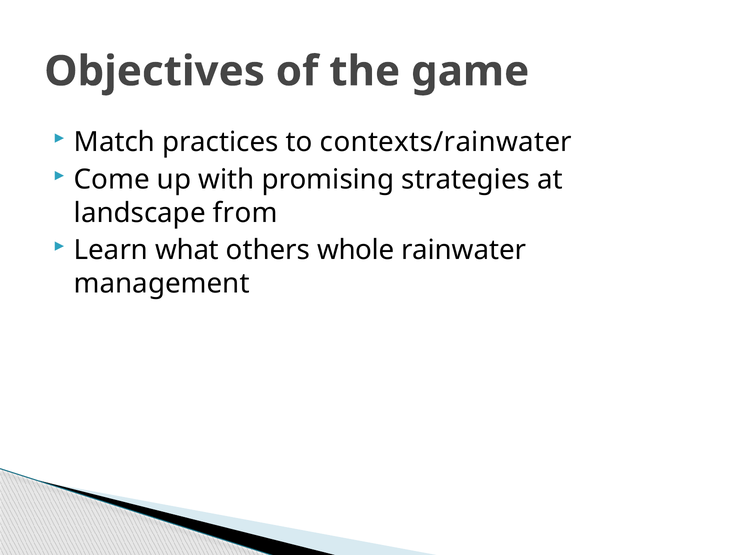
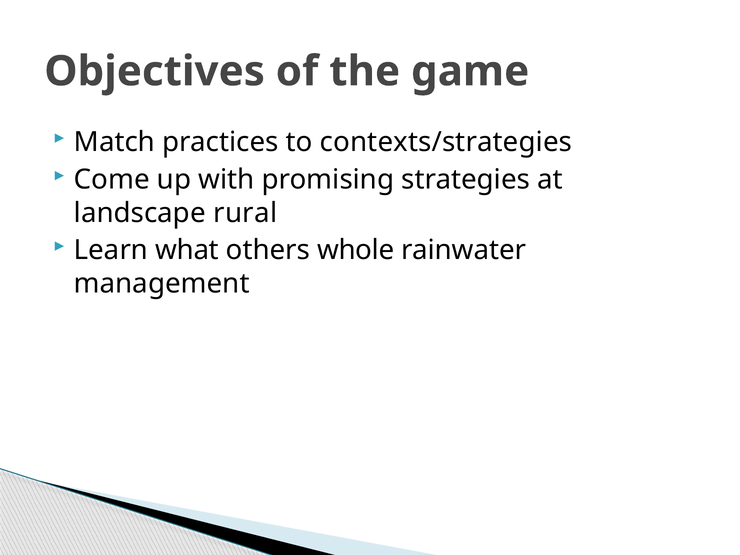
contexts/rainwater: contexts/rainwater -> contexts/strategies (446, 142)
from: from -> rural (245, 213)
